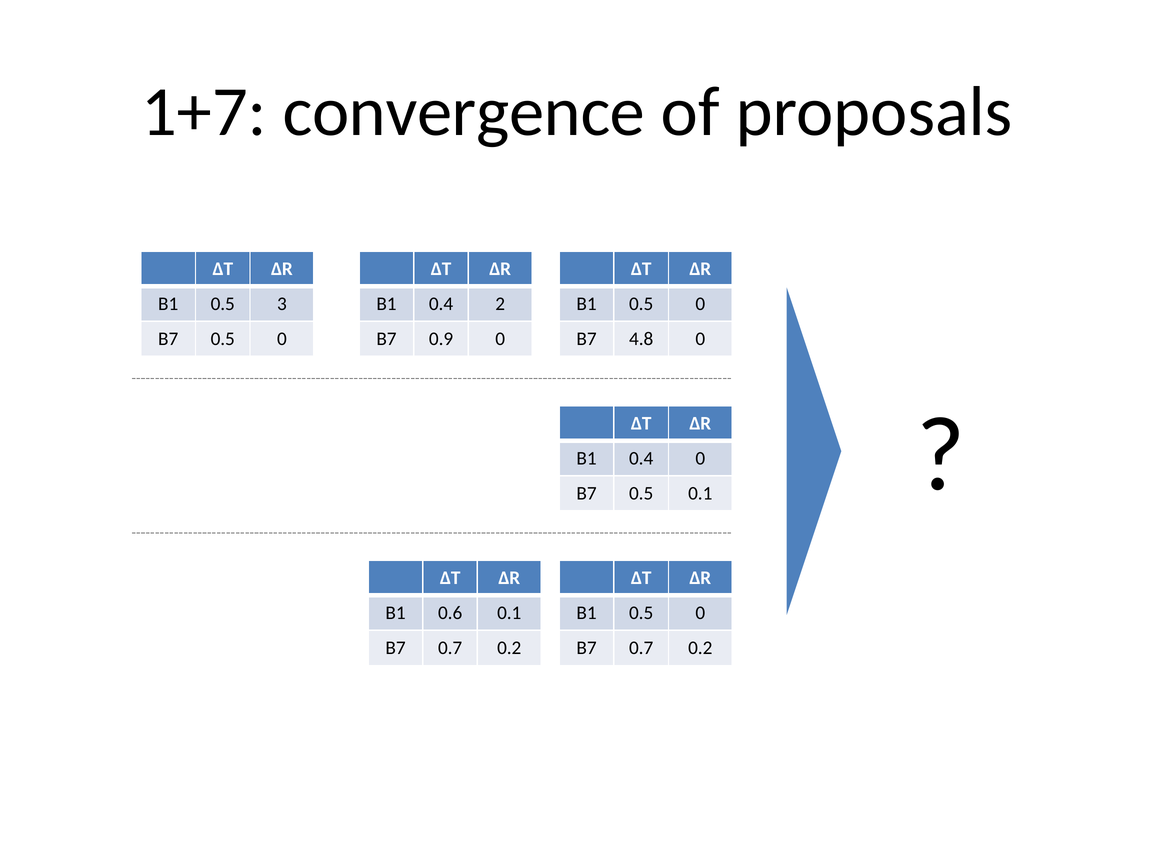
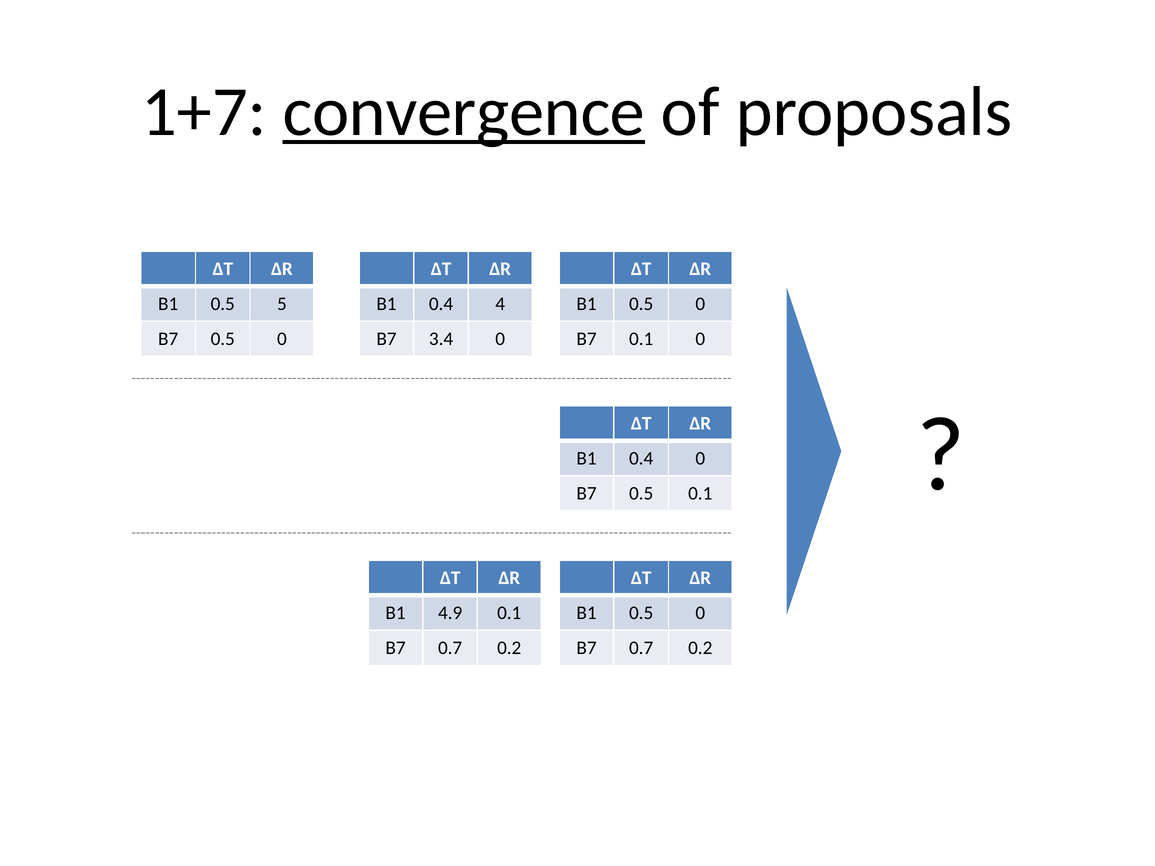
convergence underline: none -> present (464, 112)
3: 3 -> 5 (282, 304)
2: 2 -> 4 (500, 304)
0.9: 0.9 -> 3.4 (441, 339)
B7 4.8: 4.8 -> 0.1 (641, 339)
0.6: 0.6 -> 4.9 (450, 613)
